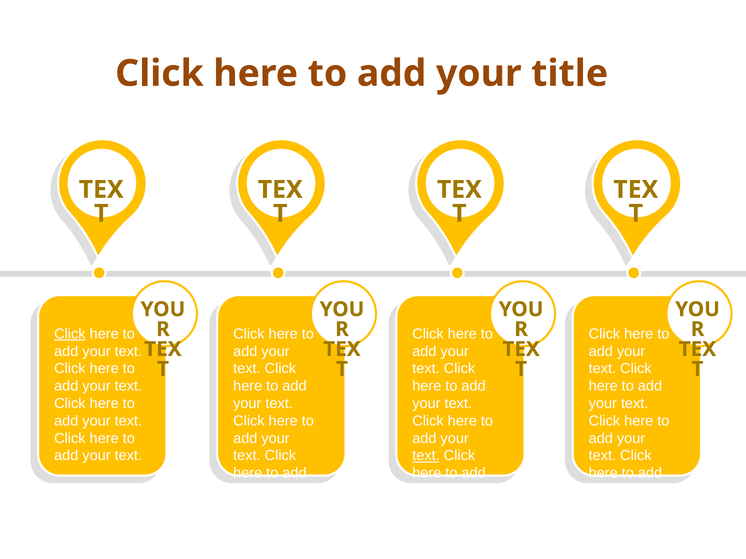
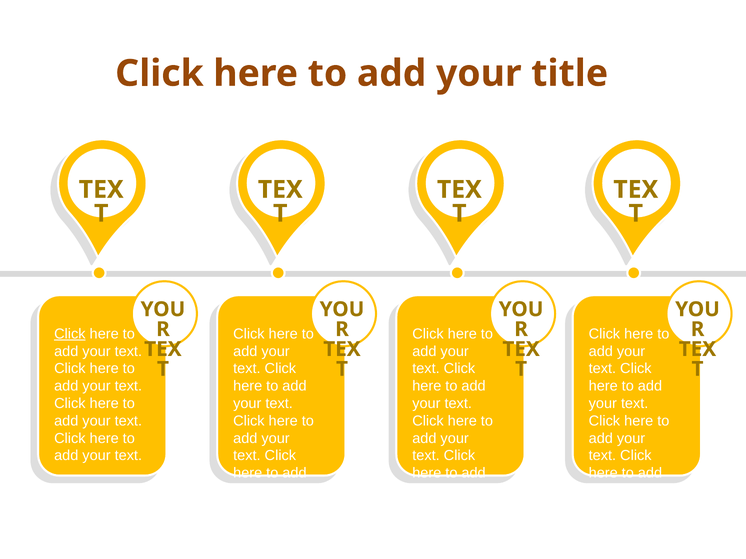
text underline: present -> none (426, 456)
